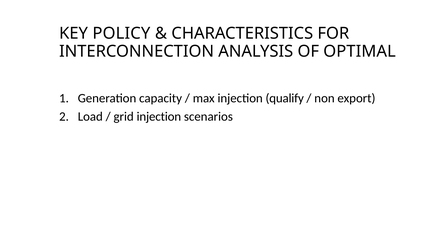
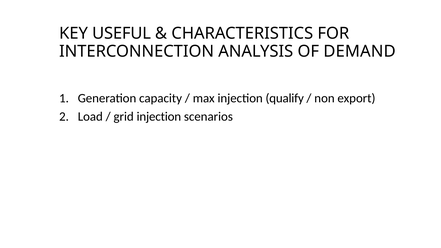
POLICY: POLICY -> USEFUL (122, 33)
OPTIMAL: OPTIMAL -> DEMAND (360, 51)
